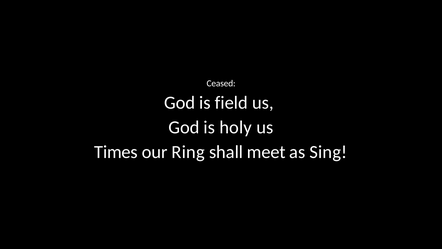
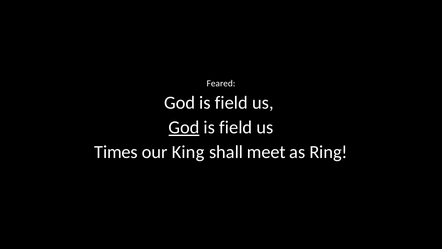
Ceased: Ceased -> Feared (221, 83)
God underline: none -> present (184, 127)
holy: holy -> field (236, 127)
Ring: Ring -> King (188, 152)
Sing: Sing -> Ring (328, 152)
